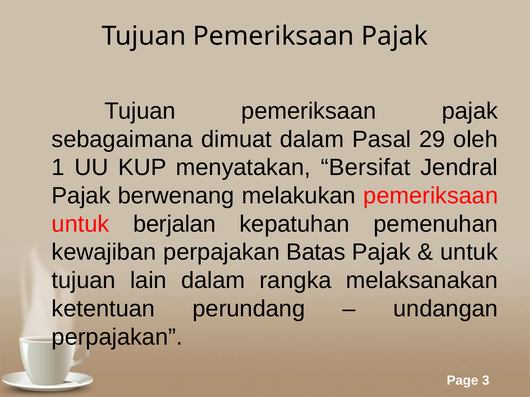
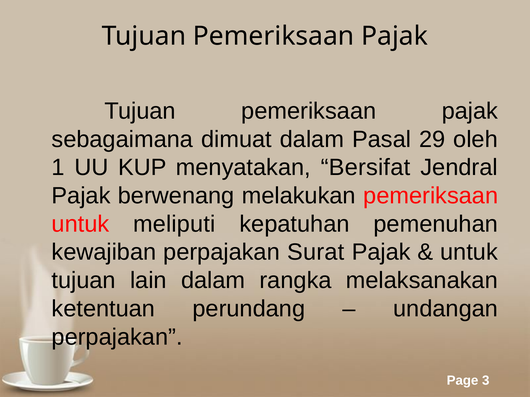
berjalan: berjalan -> meliputi (174, 224)
Batas: Batas -> Surat (316, 253)
